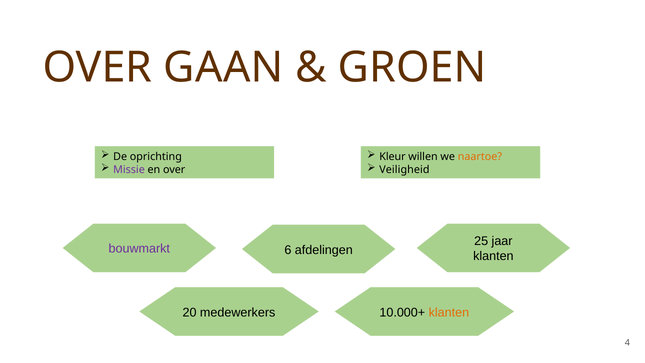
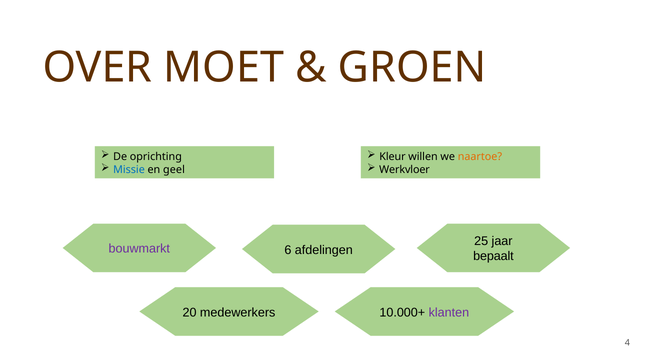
GAAN: GAAN -> MOET (224, 68)
Missie colour: purple -> blue (129, 169)
en over: over -> geel (174, 169)
Veiligheid: Veiligheid -> Werkvloer (405, 169)
klanten: klanten -> bepaalt (493, 256)
klanten colour: orange -> purple (449, 312)
